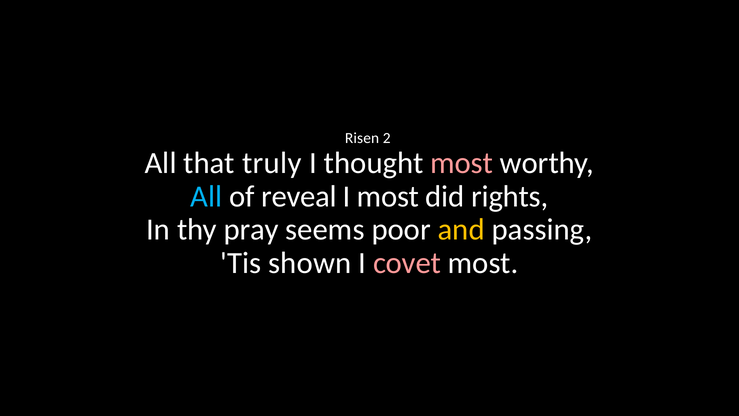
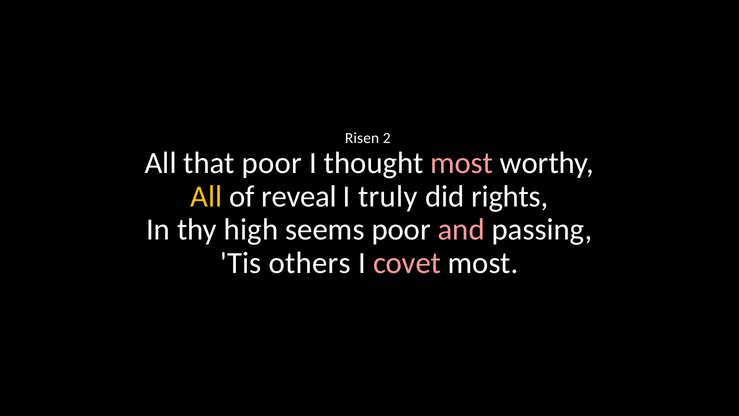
that truly: truly -> poor (272, 163)
All colour: light blue -> yellow (206, 196)
I most: most -> truly (388, 196)
pray: pray -> high (251, 229)
and colour: yellow -> pink (461, 229)
shown: shown -> others (310, 263)
